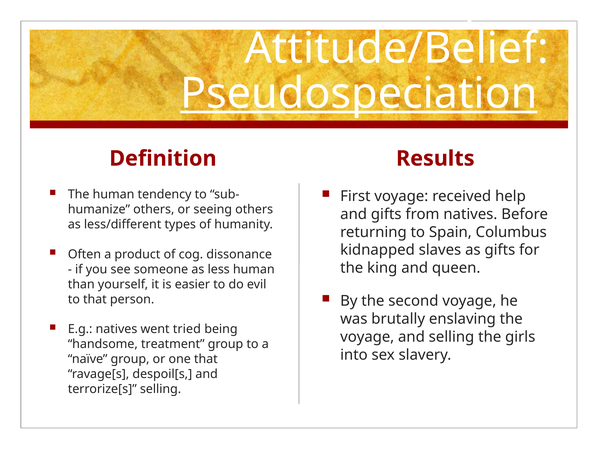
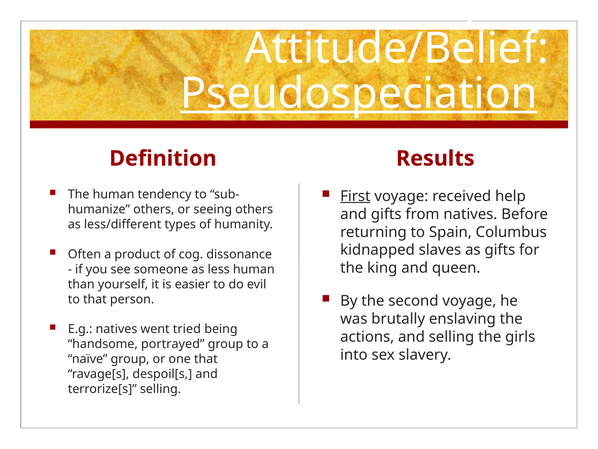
First underline: none -> present (355, 196)
voyage: voyage -> actions (367, 336)
treatment: treatment -> portrayed (173, 344)
